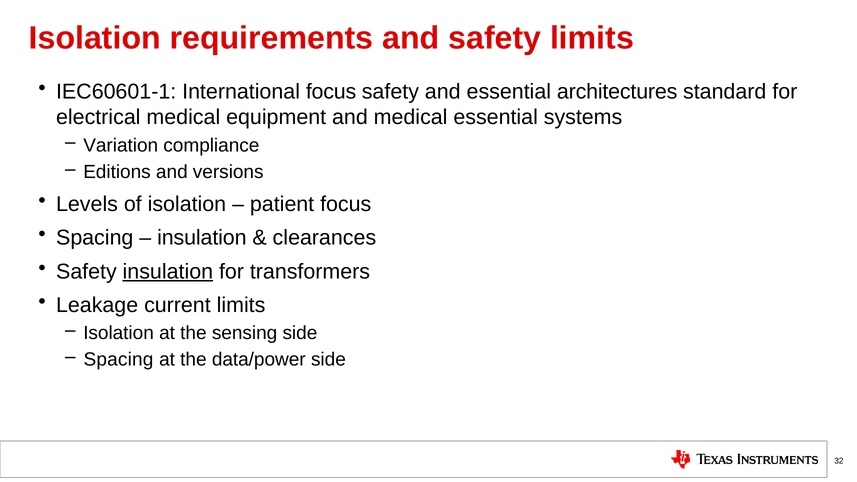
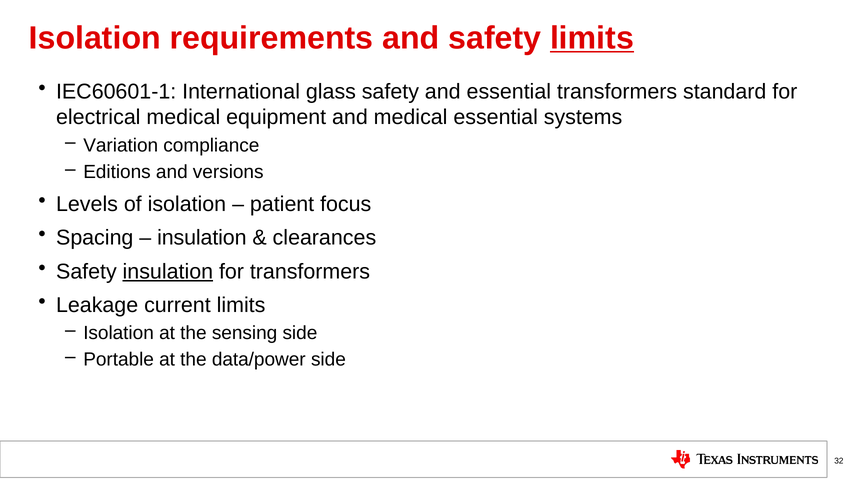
limits underline: none -> present (592, 38)
International focus: focus -> glass (331, 92)
essential architectures: architectures -> transformers (617, 92)
Spacing: Spacing -> Portable (119, 360)
